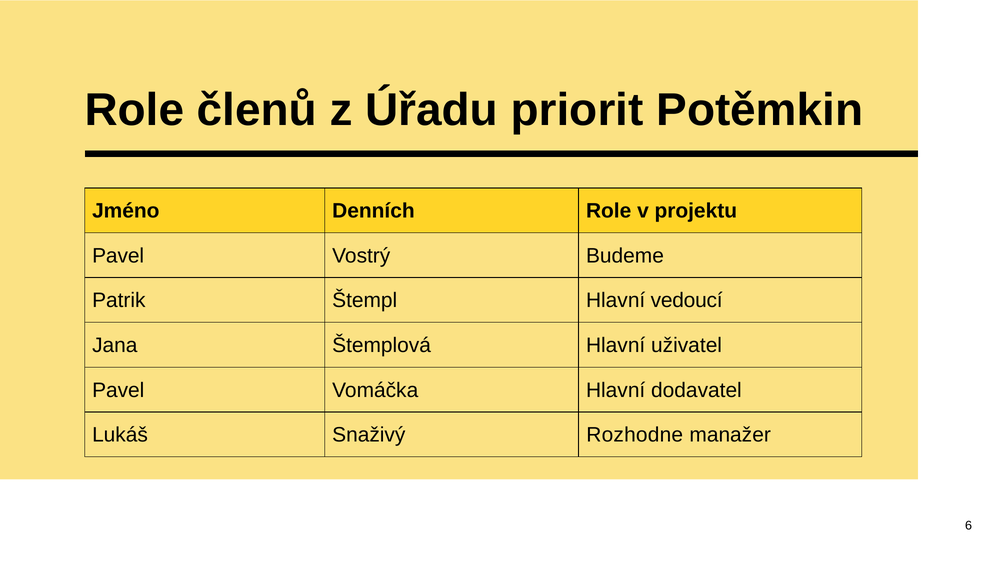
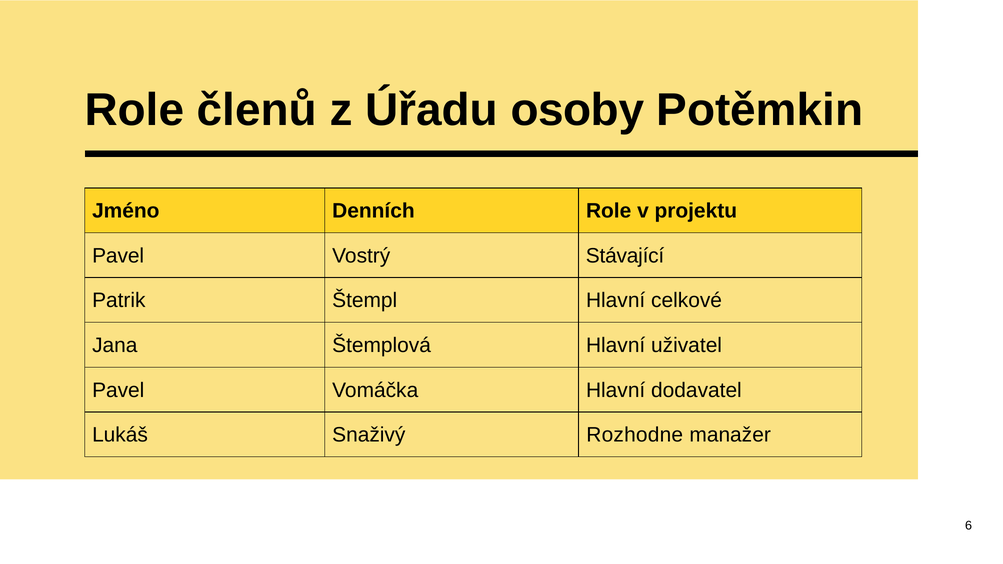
priorit: priorit -> osoby (577, 110)
Budeme: Budeme -> Stávající (625, 256)
vedoucí: vedoucí -> celkové (687, 301)
